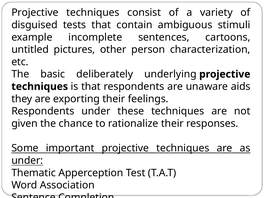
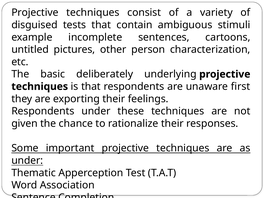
aids: aids -> first (241, 87)
